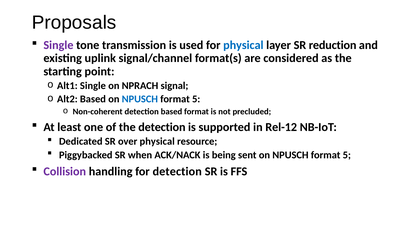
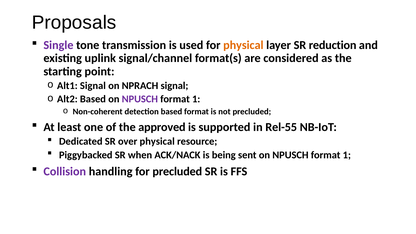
physical colour: blue -> orange (243, 45)
Alt1 Single: Single -> Signal (93, 86)
NPUSCH colour: blue -> purple (140, 99)
5: 5 -> 1 (196, 99)
the detection: detection -> approved (162, 127)
Rel-12: Rel-12 -> Rel-55 (281, 127)
5: 5 -> 1 (347, 155)
for detection: detection -> precluded (177, 171)
